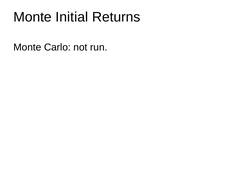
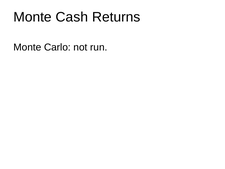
Initial: Initial -> Cash (72, 17)
